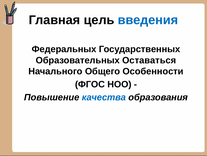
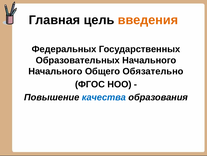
введения colour: blue -> orange (148, 20)
Образовательных Оставаться: Оставаться -> Начального (149, 60)
Особенности: Особенности -> Обязательно (153, 71)
